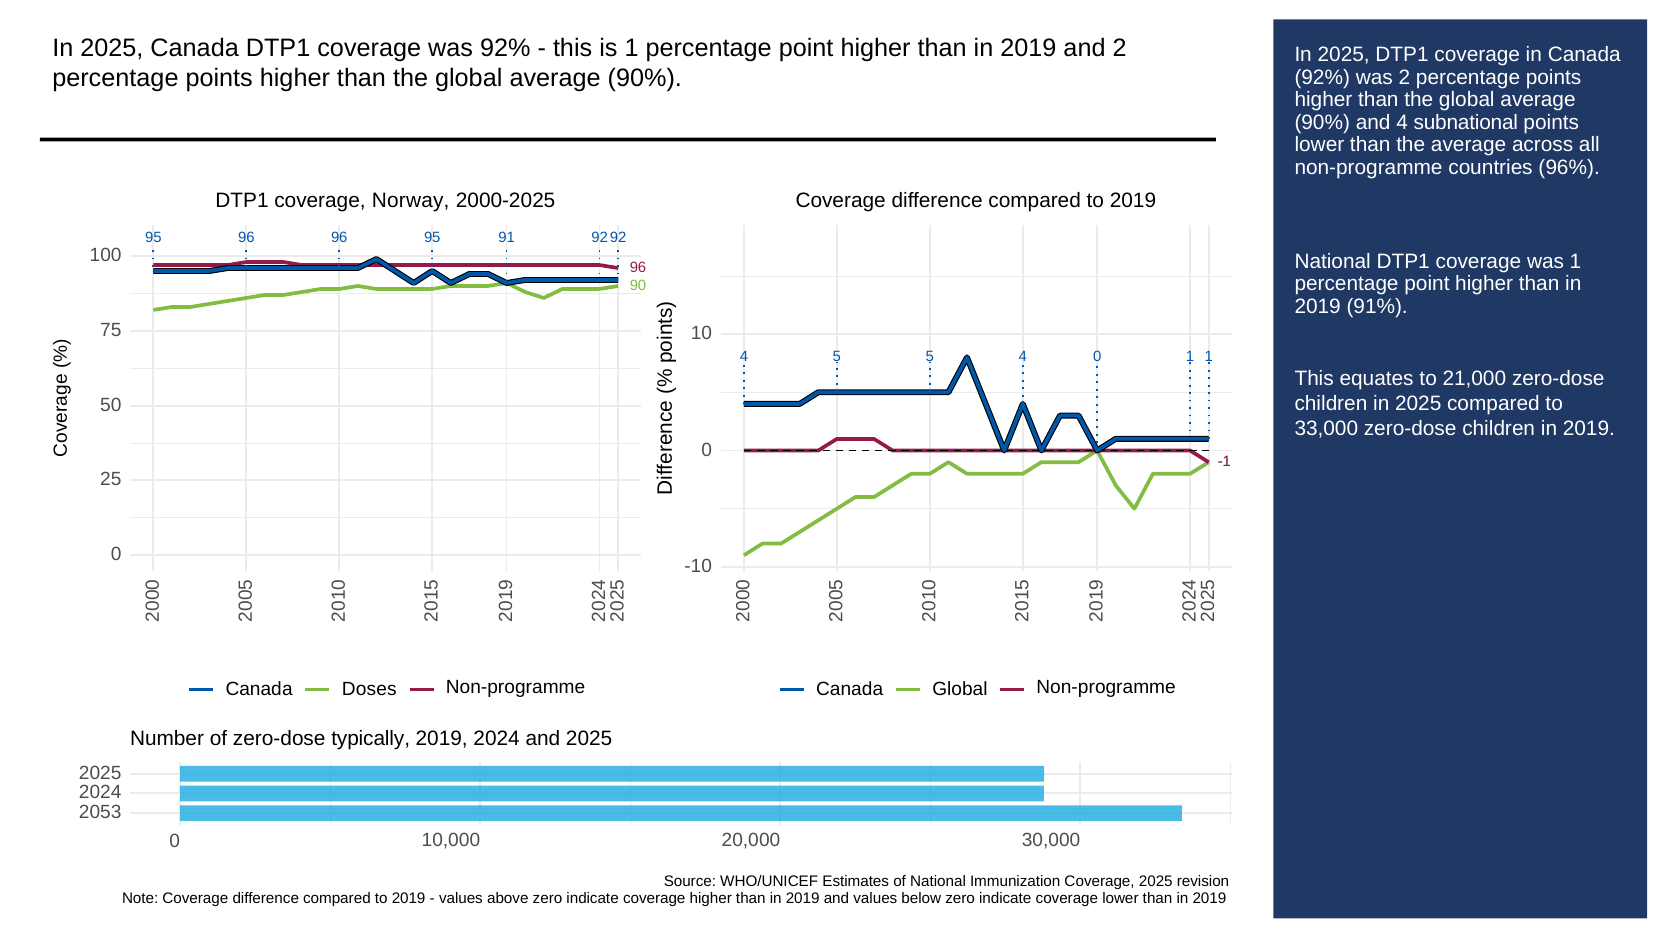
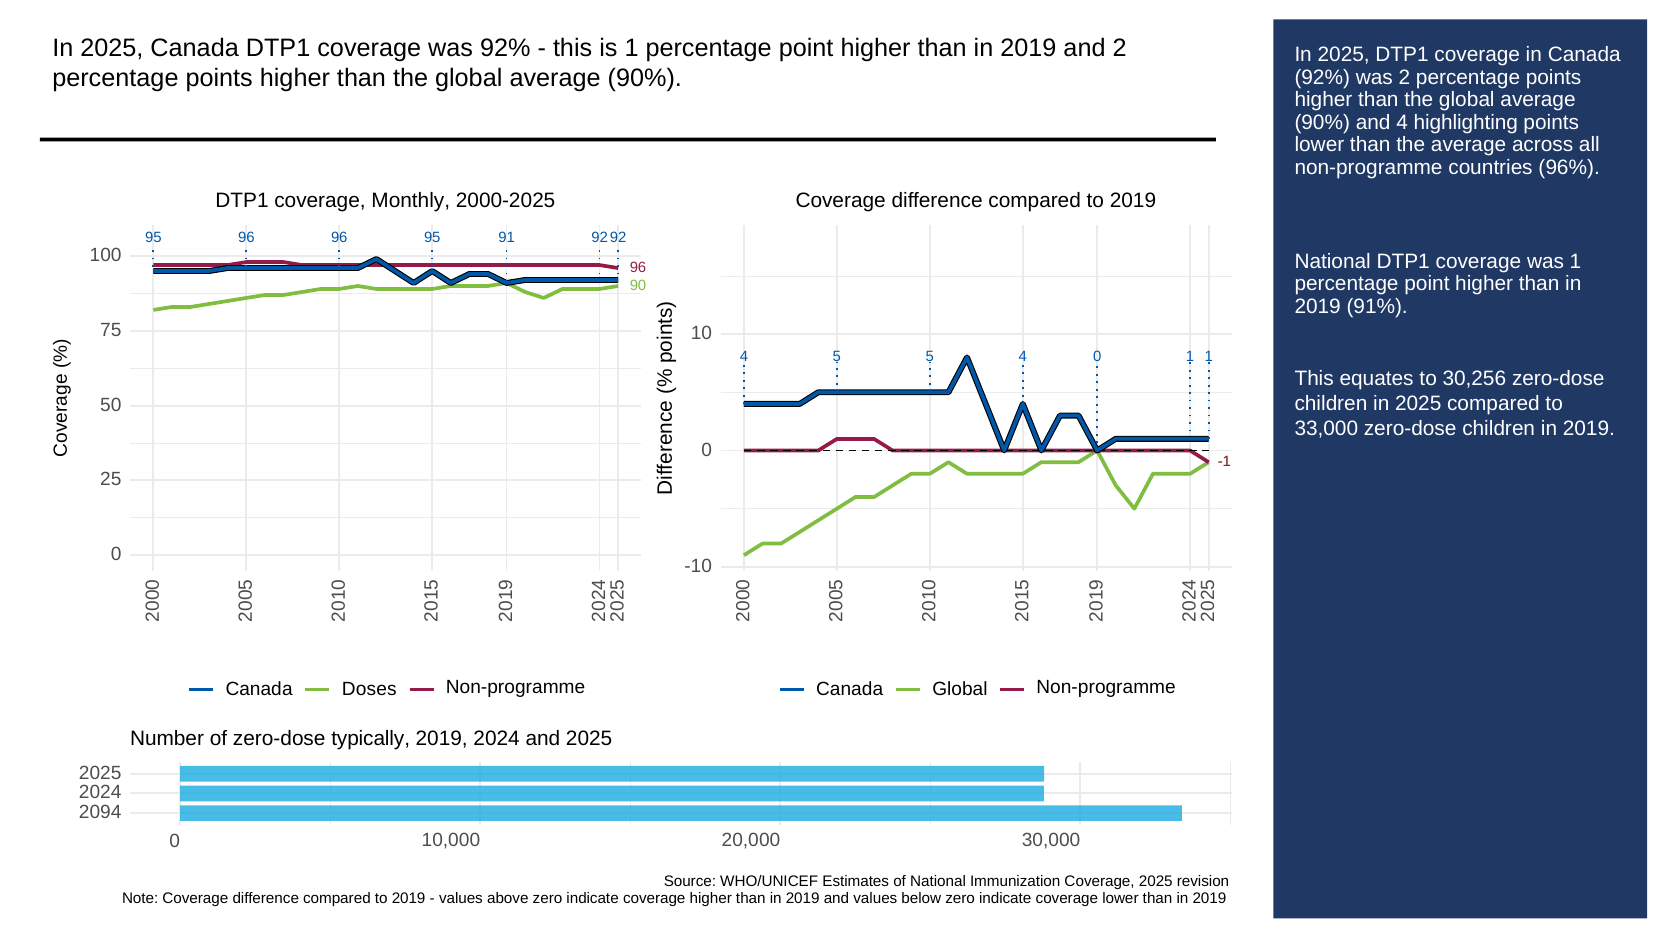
subnational: subnational -> highlighting (1466, 122)
Norway: Norway -> Monthly (411, 201)
21,000: 21,000 -> 30,256 (1474, 379)
2053: 2053 -> 2094 (100, 813)
